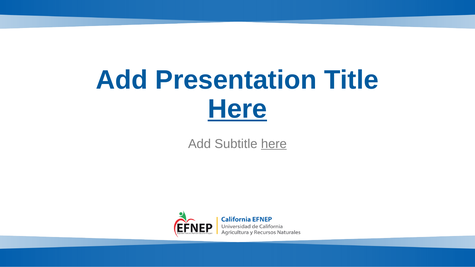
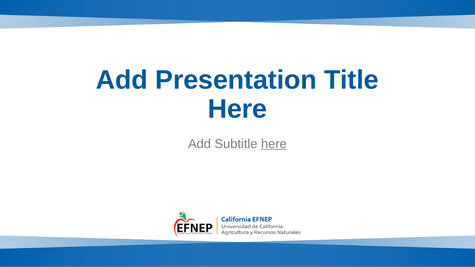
Here underline: present -> none (237, 109)
